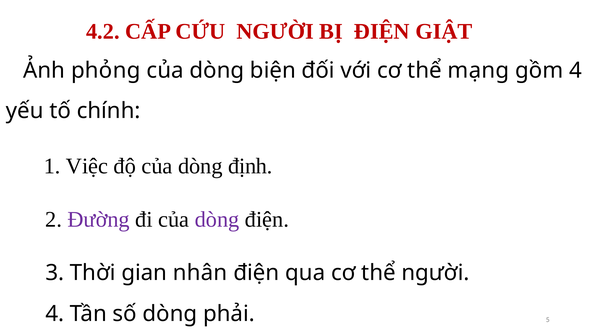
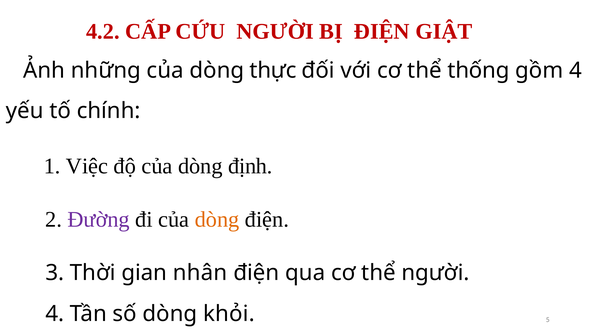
phỏng: phỏng -> những (106, 71)
biện: biện -> thực (273, 71)
mạng: mạng -> thống (479, 71)
dòng colour: purple -> orange (217, 219)
phải: phải -> khỏi (229, 314)
